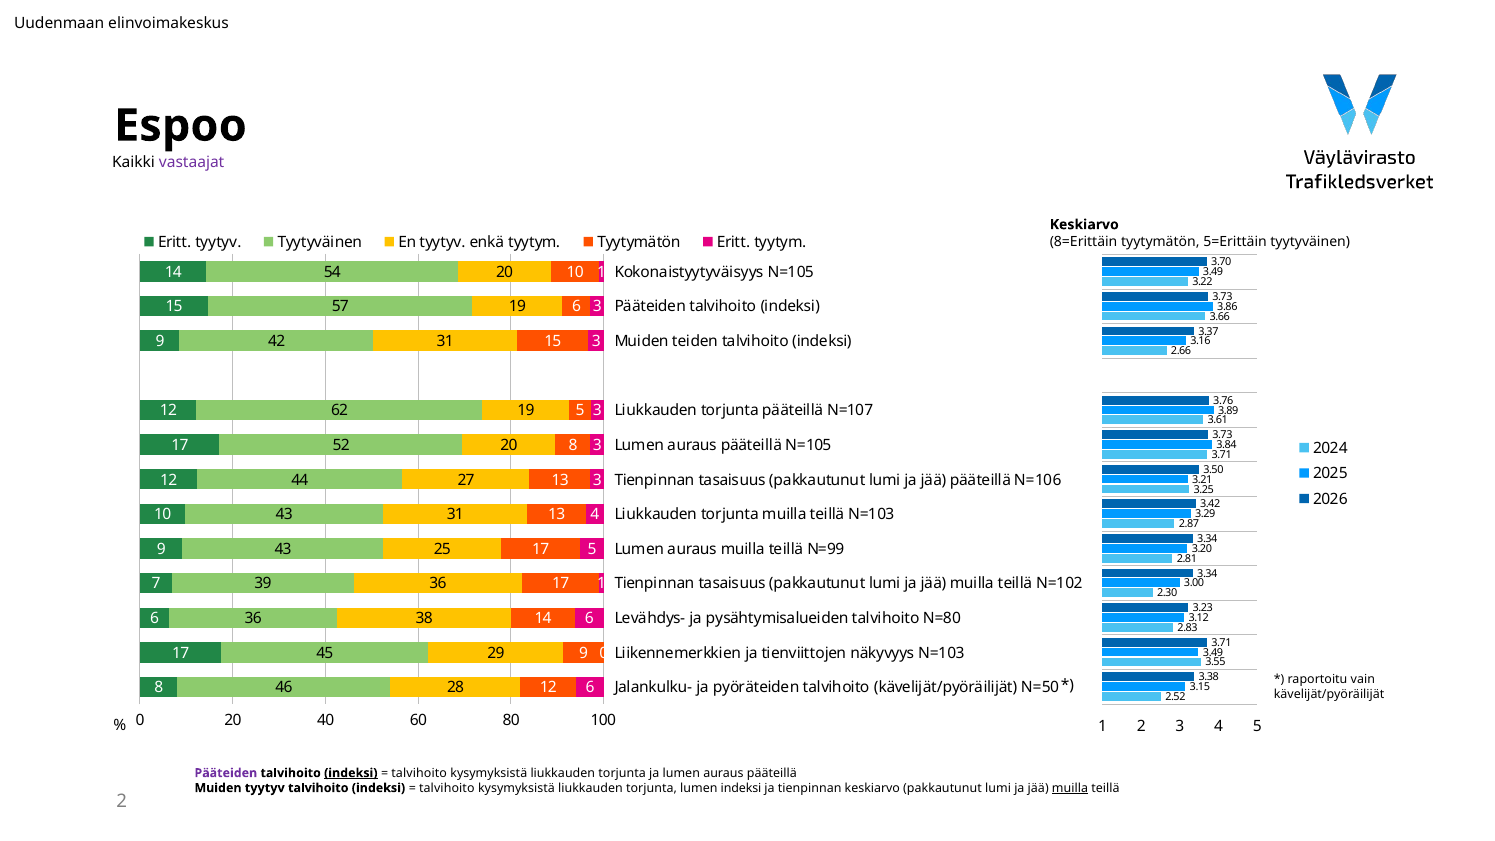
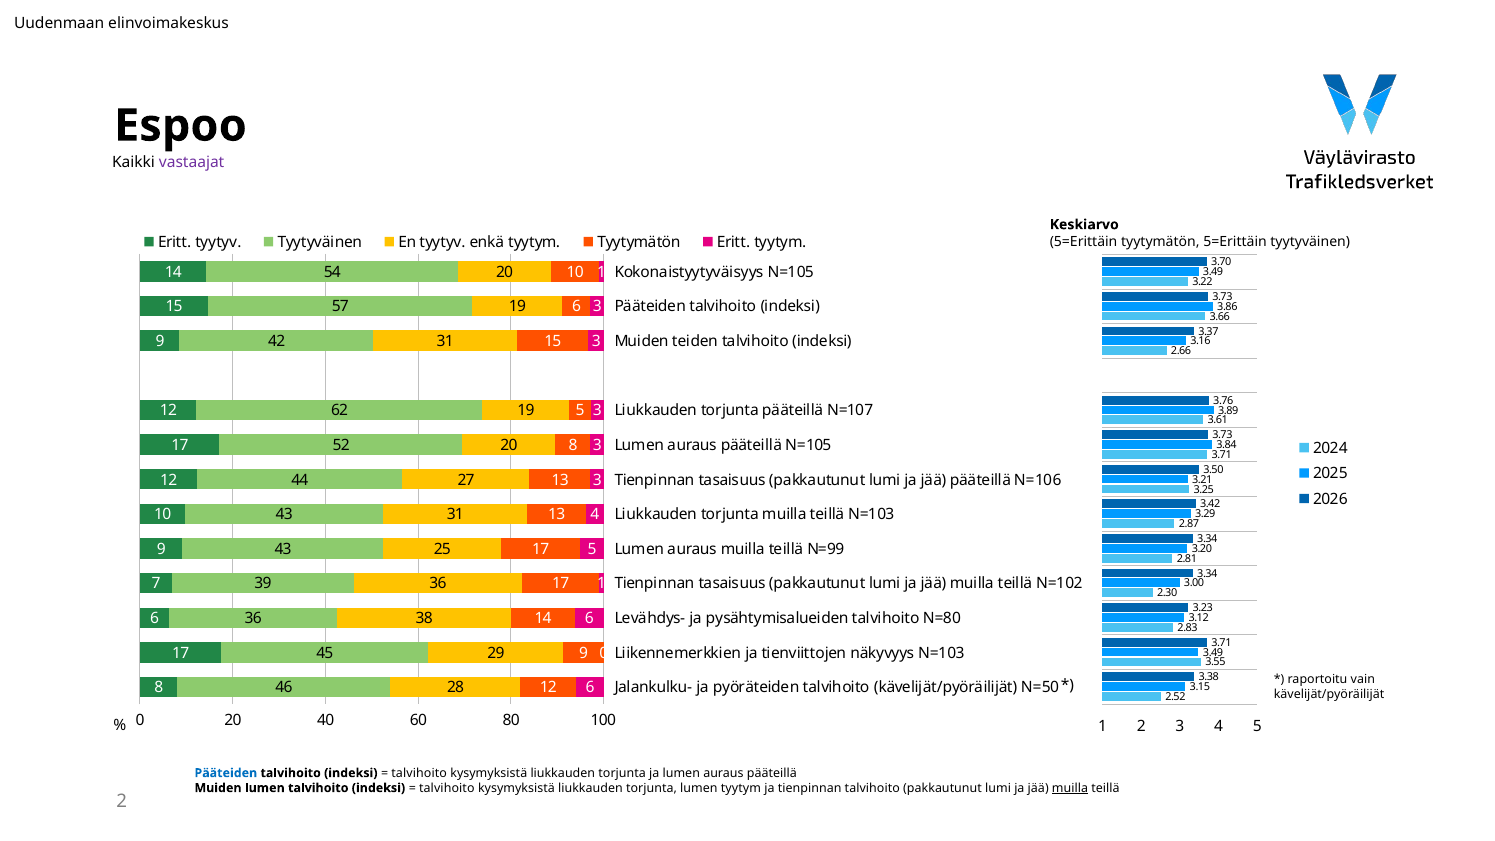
8=Erittäin: 8=Erittäin -> 5=Erittäin (1084, 241)
Pääteiden colour: purple -> blue (226, 773)
indeksi underline: present -> none (351, 773)
Muiden tyytyv: tyytyv -> lumen (265, 788)
lumen indeksi: indeksi -> tyytym (741, 788)
tienpinnan keskiarvo: keskiarvo -> talvihoito (872, 788)
